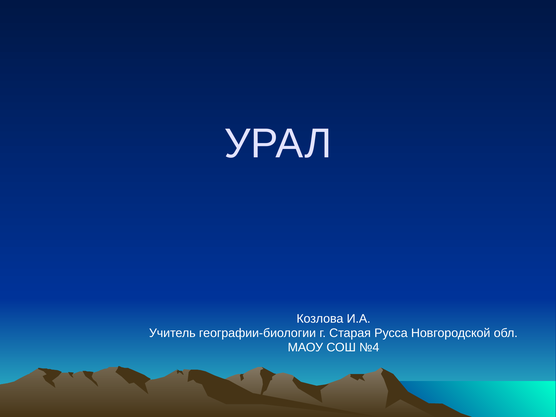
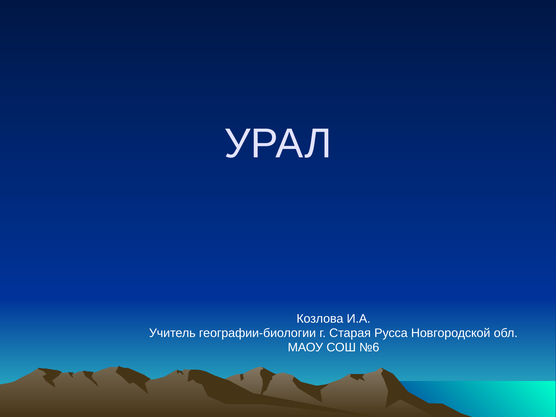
№4: №4 -> №6 (369, 347)
